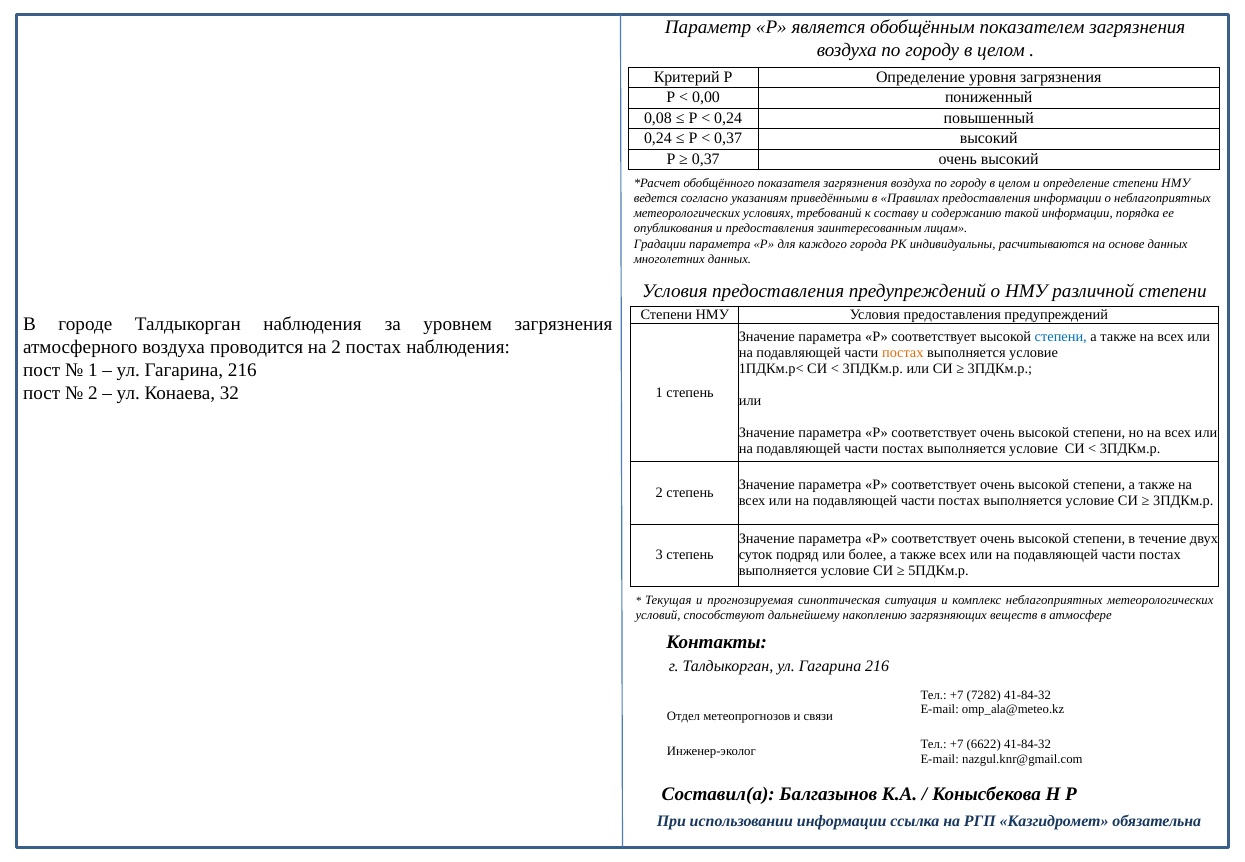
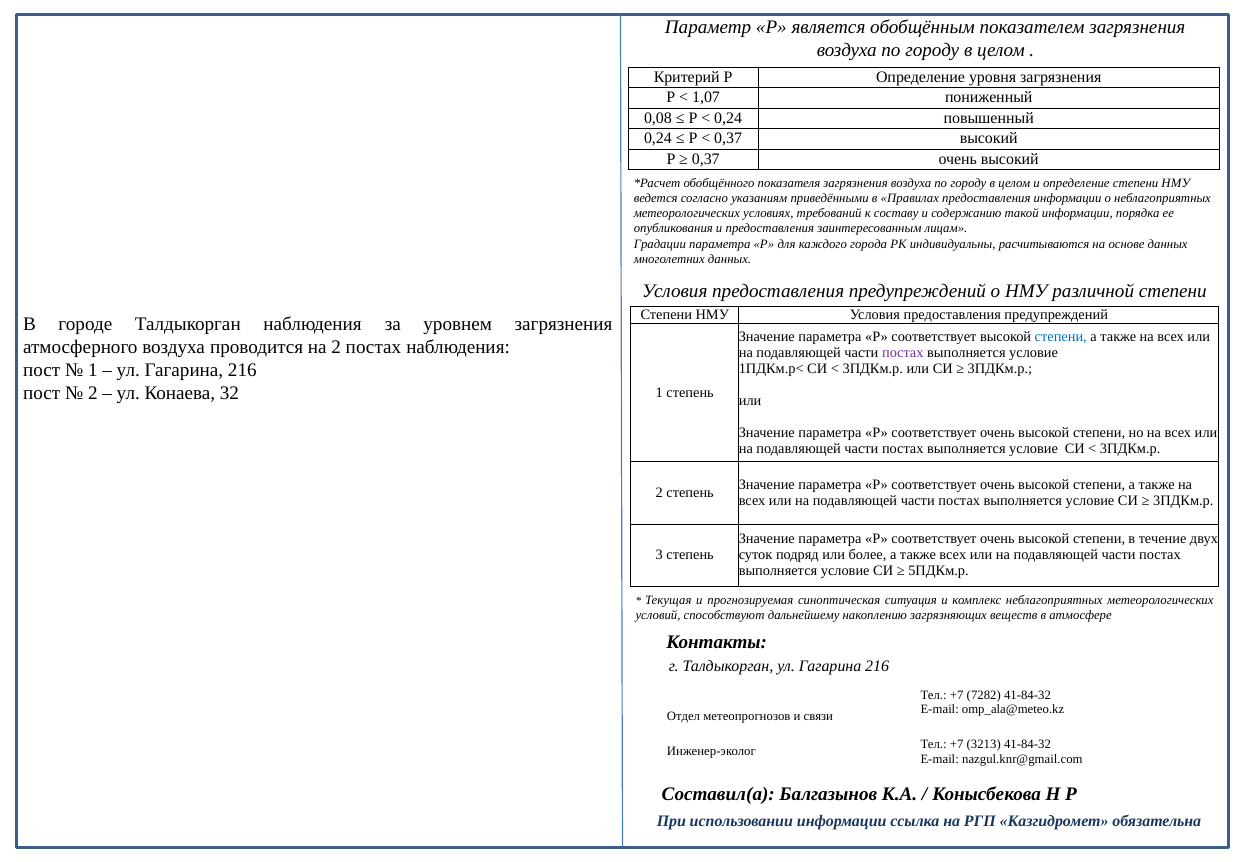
0,00: 0,00 -> 1,07 (706, 98)
постах colour: orange -> purple (903, 353)
6622: 6622 -> 3213 (984, 745)
